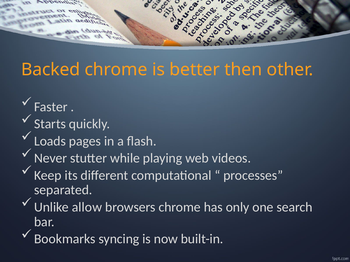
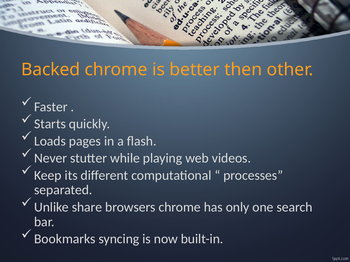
allow: allow -> share (87, 208)
